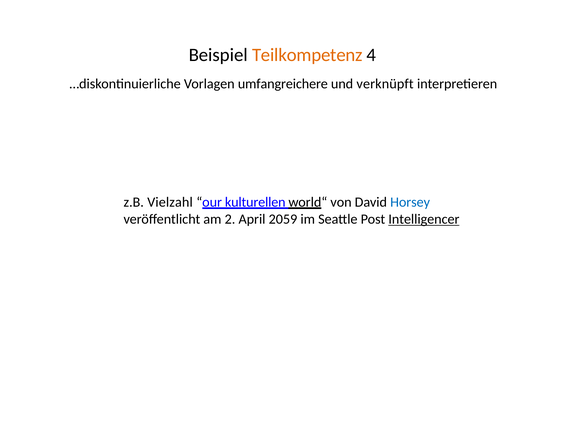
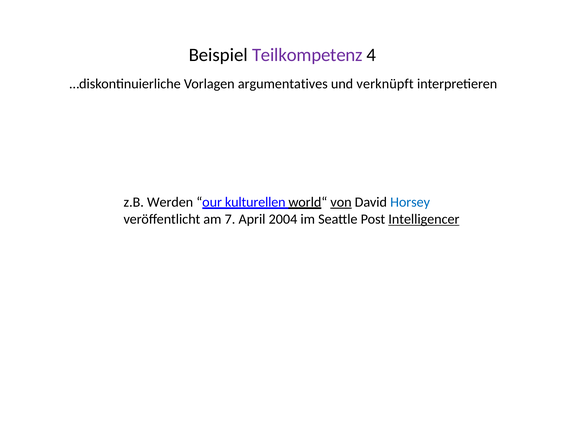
Teilkompetenz colour: orange -> purple (307, 55)
umfangreichere: umfangreichere -> argumentatives (283, 84)
Vielzahl: Vielzahl -> Werden (170, 202)
von underline: none -> present (341, 202)
2: 2 -> 7 (230, 219)
2059: 2059 -> 2004 (283, 219)
